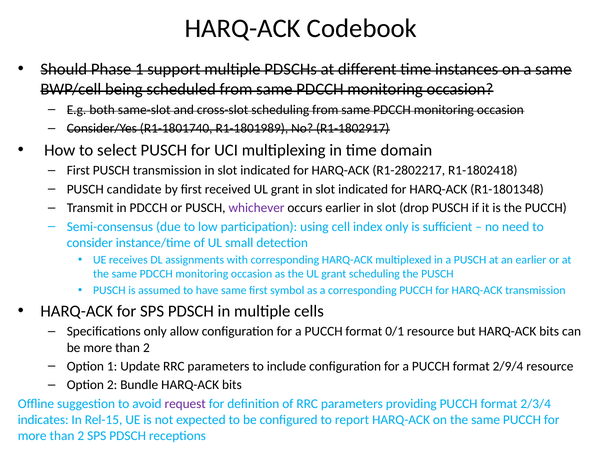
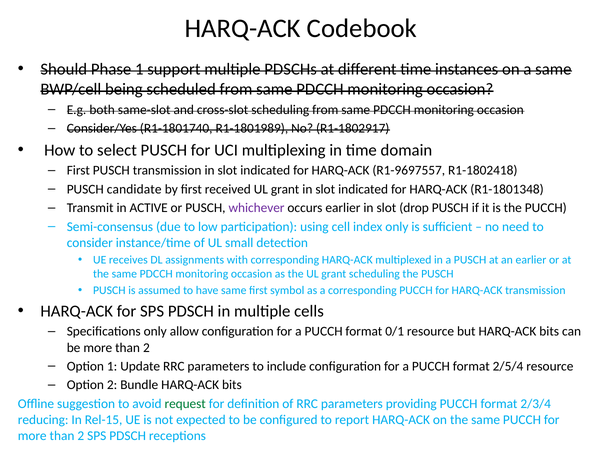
R1-2802217: R1-2802217 -> R1-9697557 (409, 171)
in PDCCH: PDCCH -> ACTIVE (149, 208)
2/9/4: 2/9/4 -> 2/5/4 (508, 367)
request colour: purple -> green (185, 404)
indicates: indicates -> reducing (43, 420)
